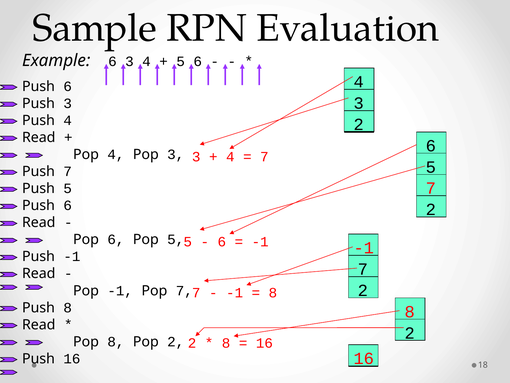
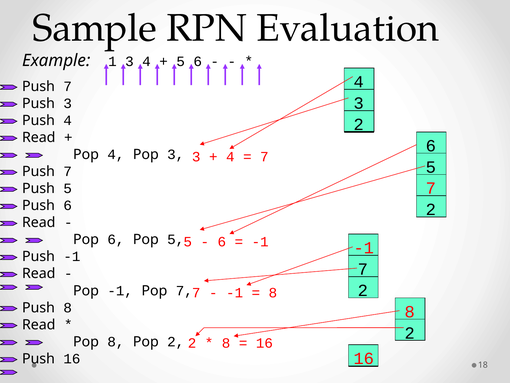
Example 6: 6 -> 1 (112, 62)
6: 6 -> 7 (68, 86)
